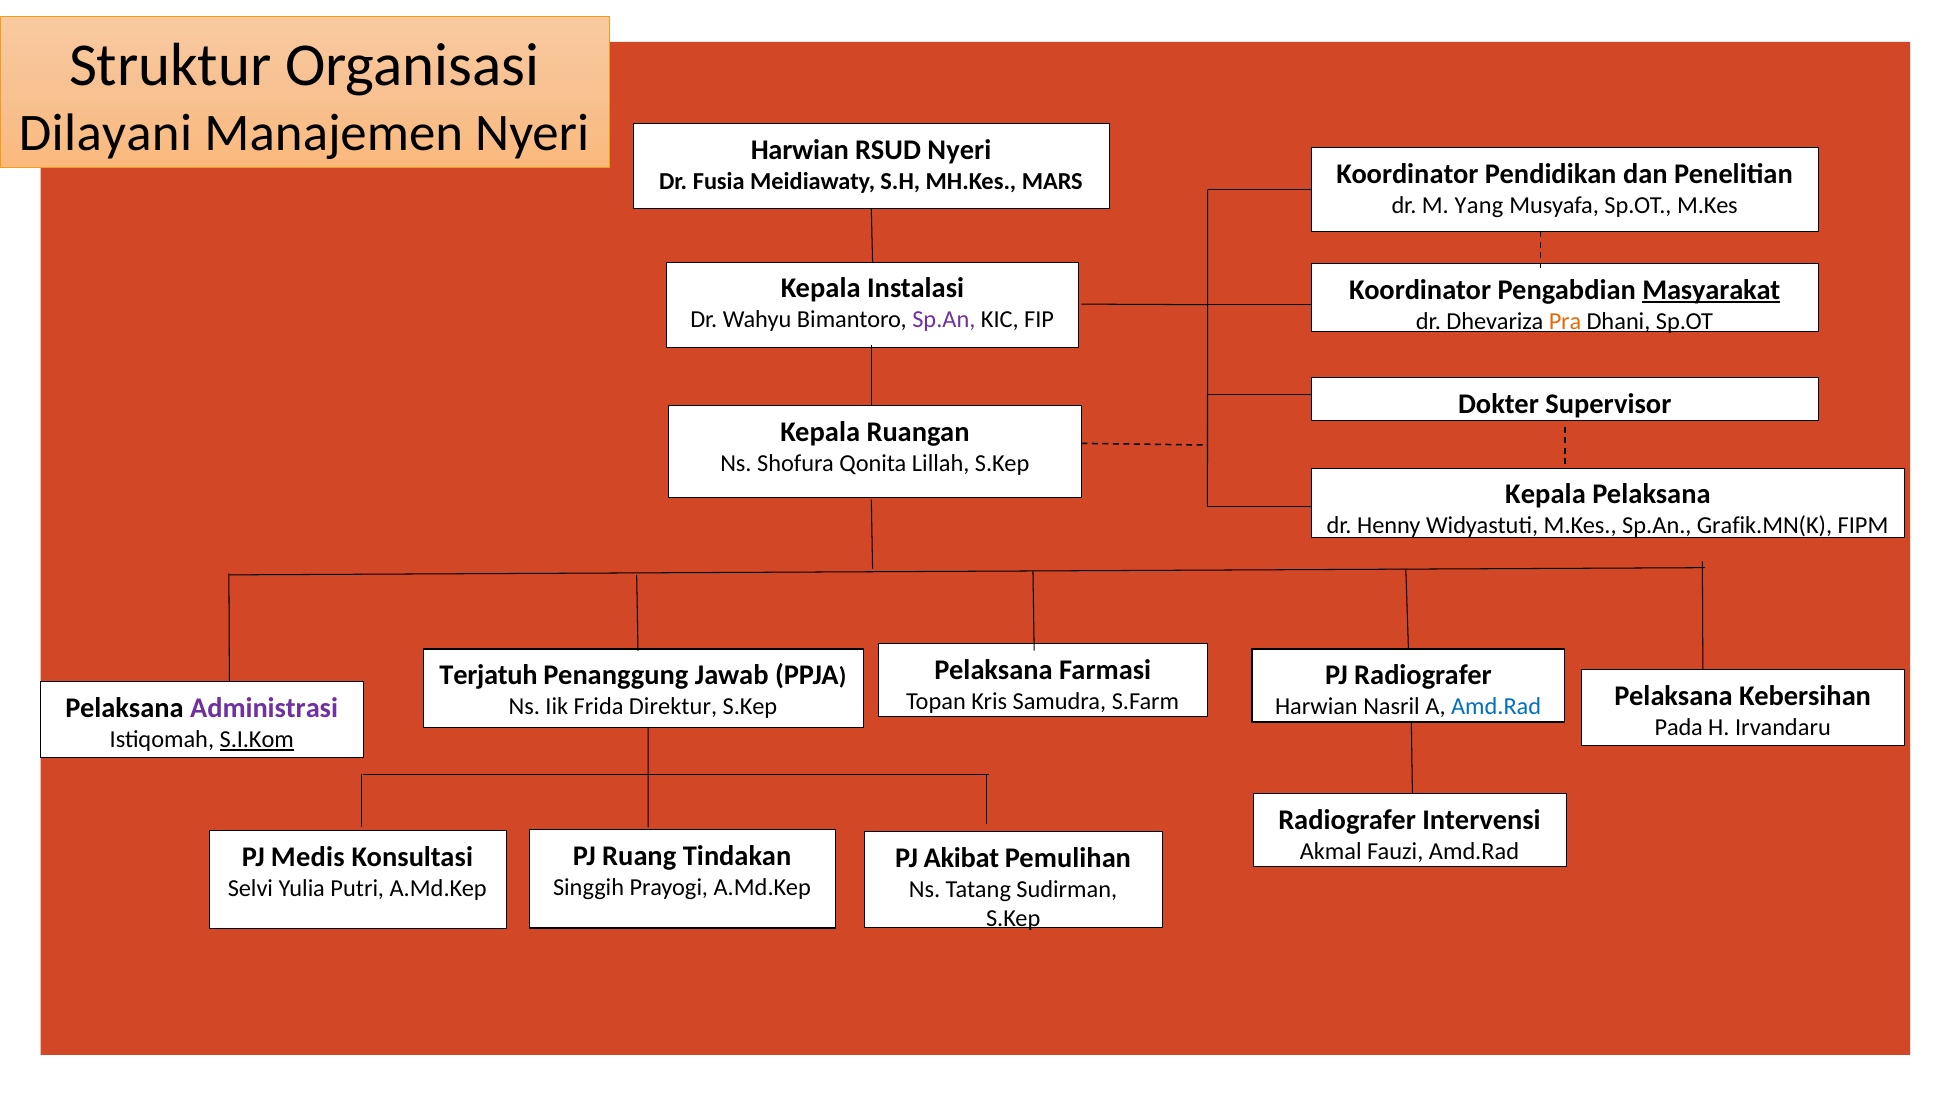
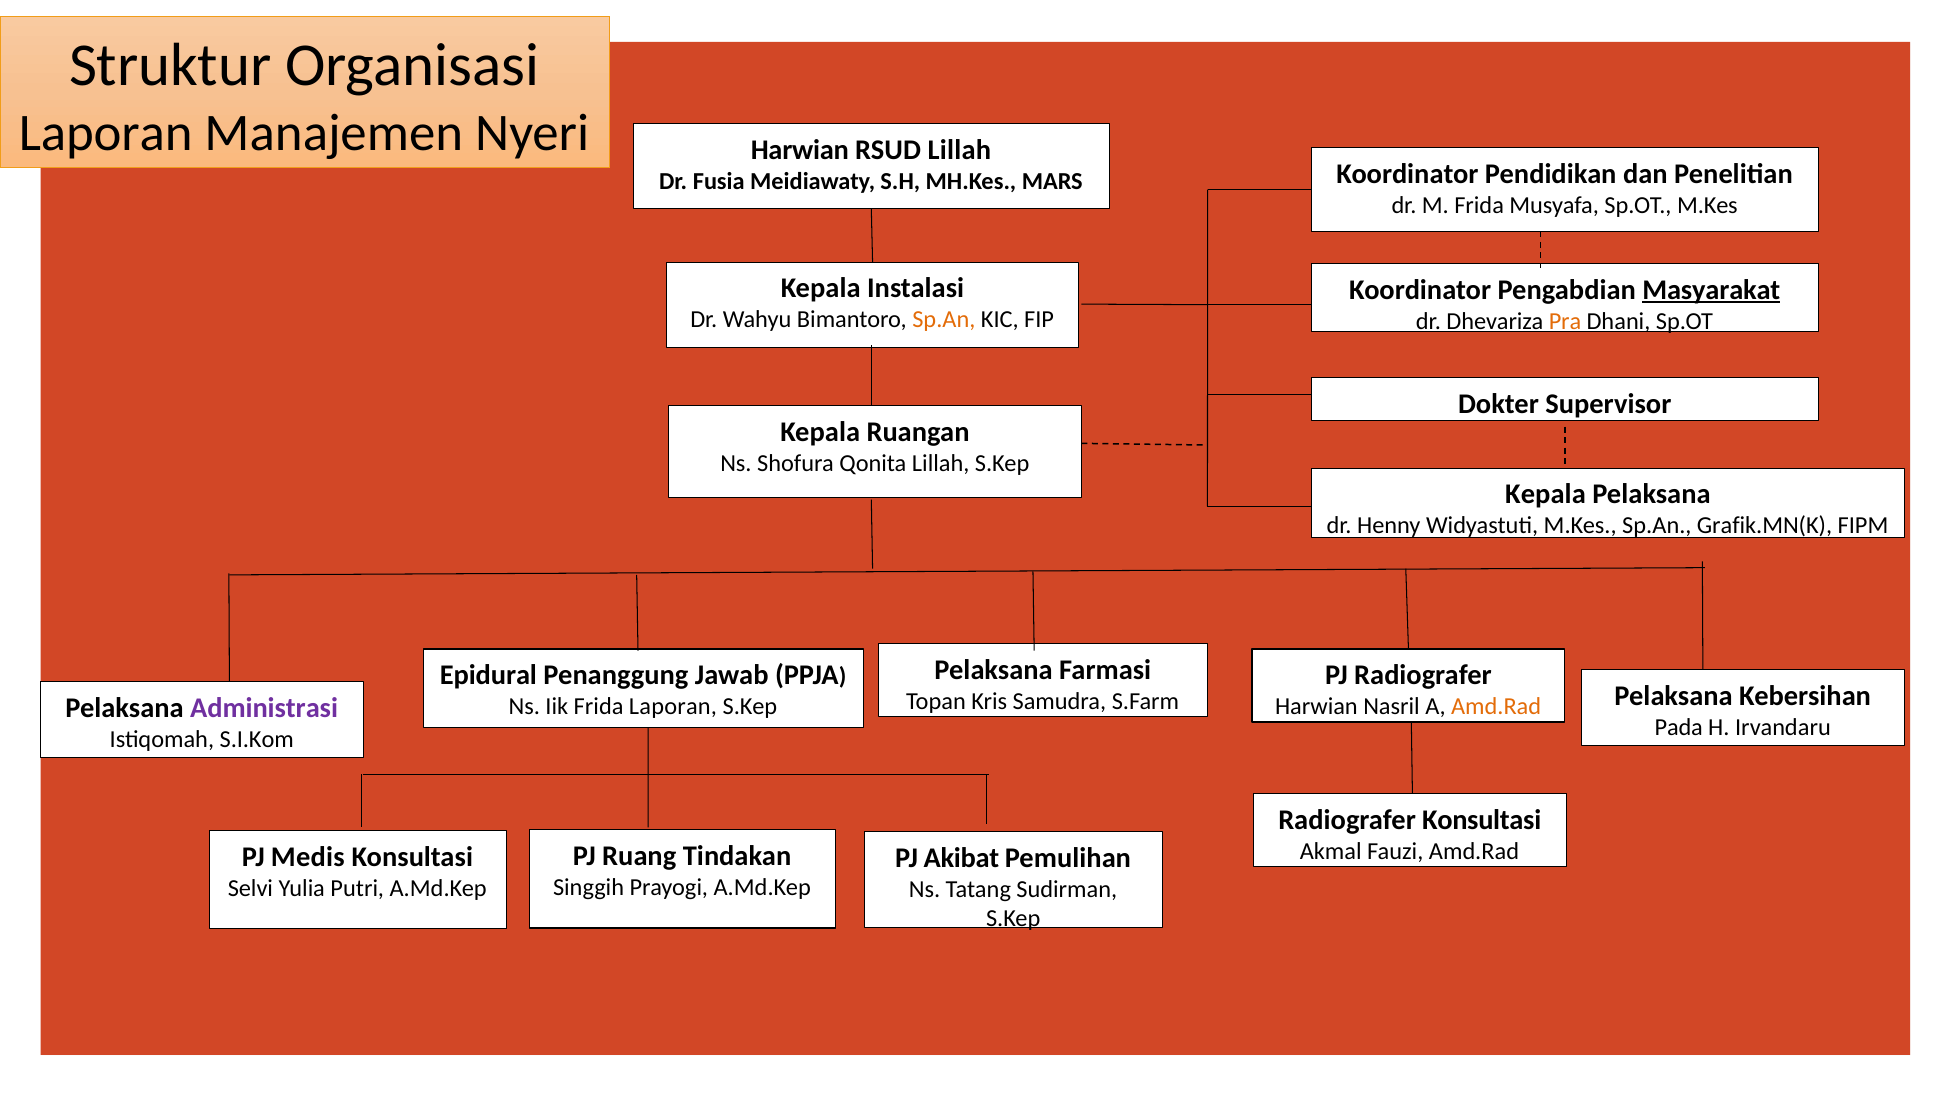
Dilayani: Dilayani -> Laporan (106, 133)
RSUD Nyeri: Nyeri -> Lillah (959, 150)
M Yang: Yang -> Frida (1479, 206)
Sp.An colour: purple -> orange (944, 320)
Terjatuh: Terjatuh -> Epidural (488, 676)
Frida Direktur: Direktur -> Laporan (673, 707)
Amd.Rad colour: blue -> orange (1496, 707)
S.I.Kom underline: present -> none (257, 740)
Radiografer Intervensi: Intervensi -> Konsultasi (1482, 820)
